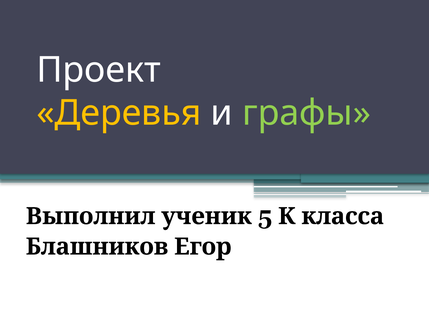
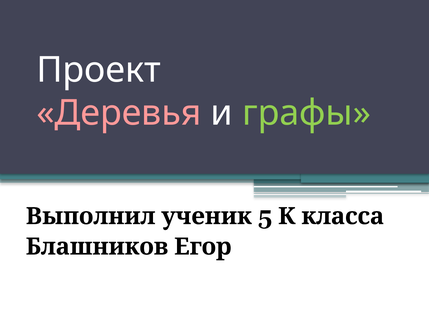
Деревья colour: yellow -> pink (119, 113)
